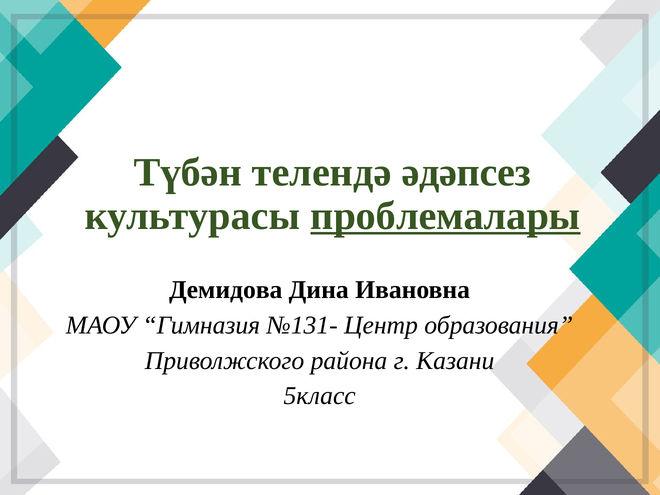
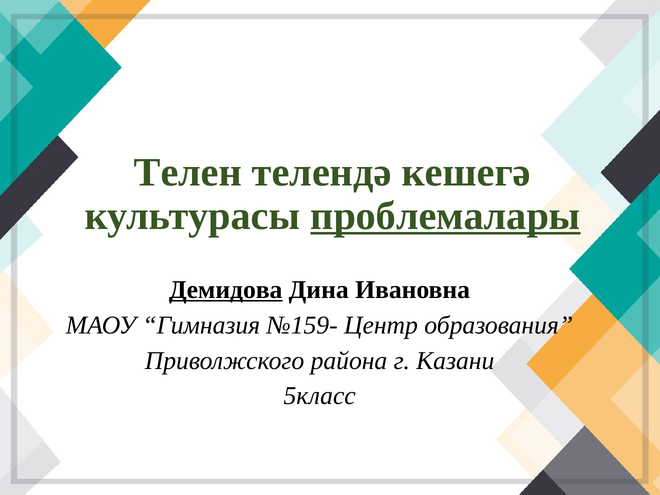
Түбән: Түбән -> Телен (188, 172)
әдәпсез: әдәпсез -> кешегә (466, 172)
Демидова underline: none -> present (226, 290)
№131-: №131- -> №159- (302, 325)
